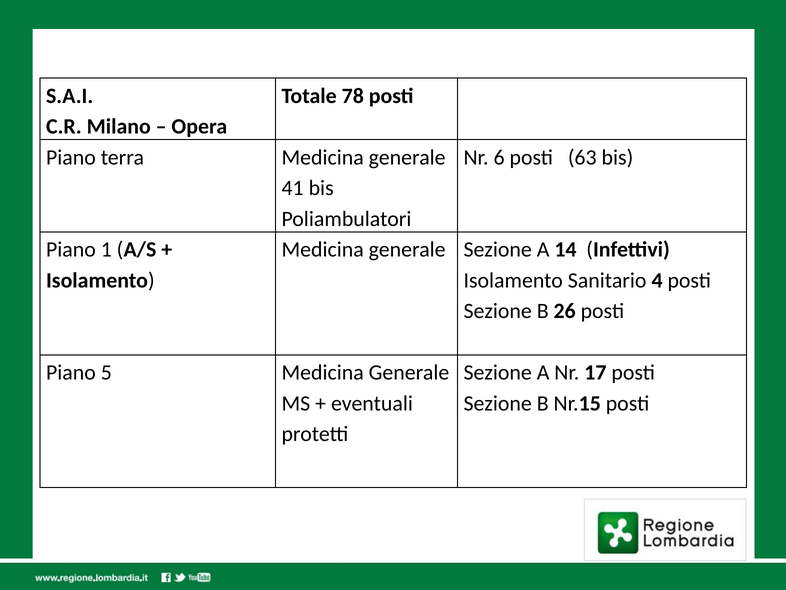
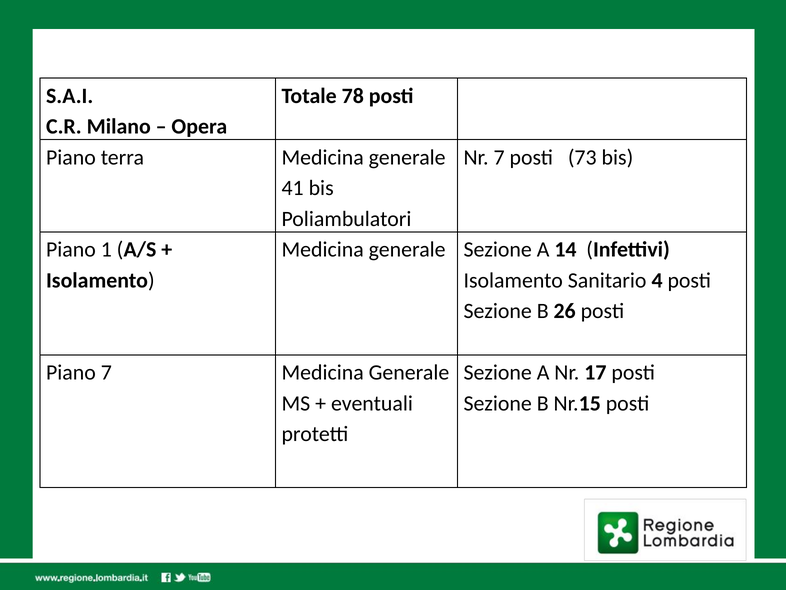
Nr 6: 6 -> 7 (499, 157)
63: 63 -> 73 (582, 157)
Piano 5: 5 -> 7 (106, 372)
